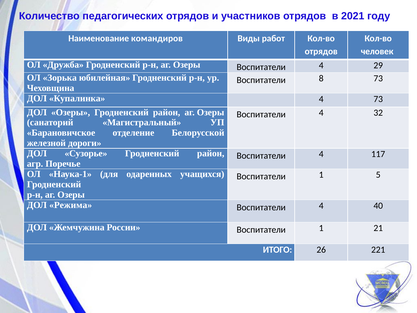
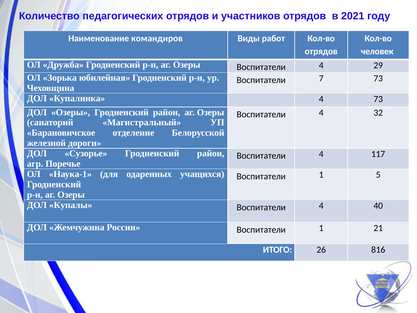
8: 8 -> 7 (321, 78)
Режима: Режима -> Купалы (71, 205)
221: 221 -> 816 (378, 249)
